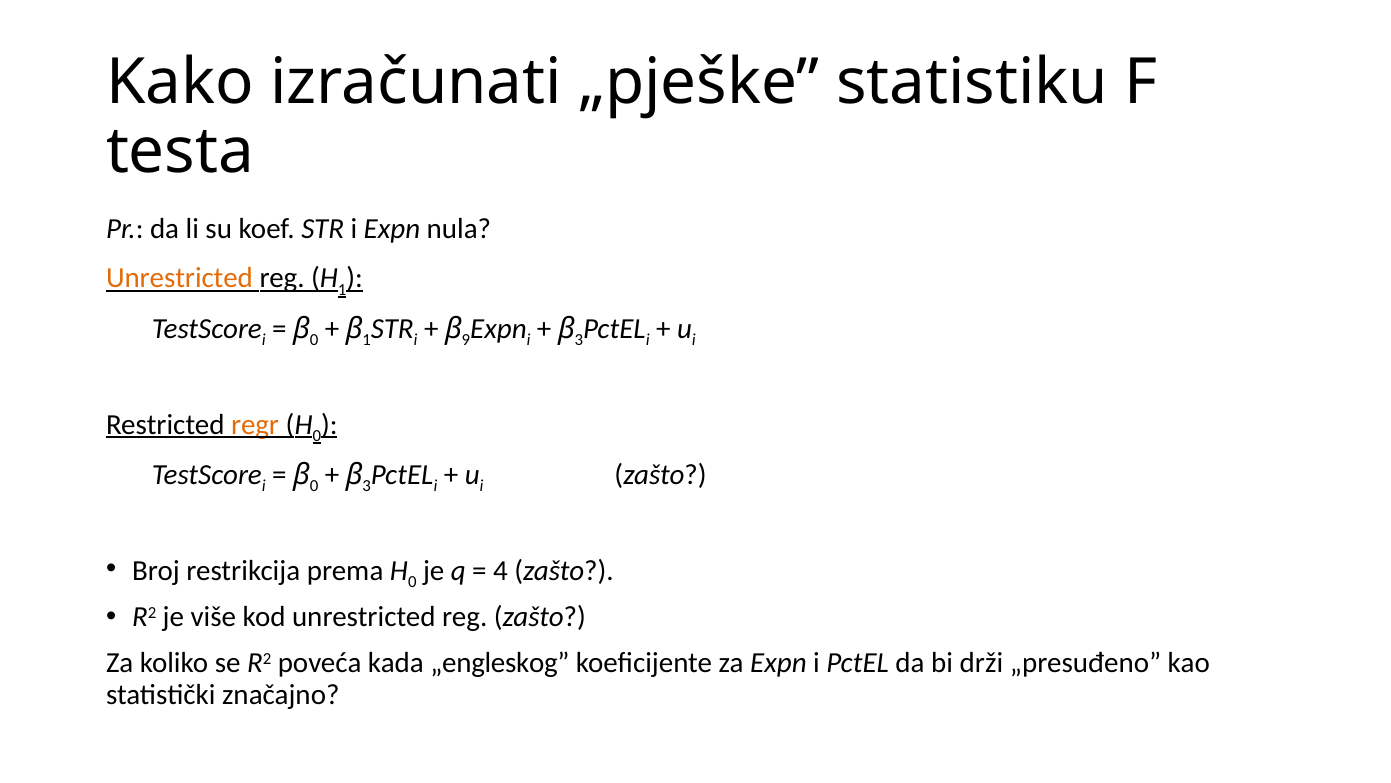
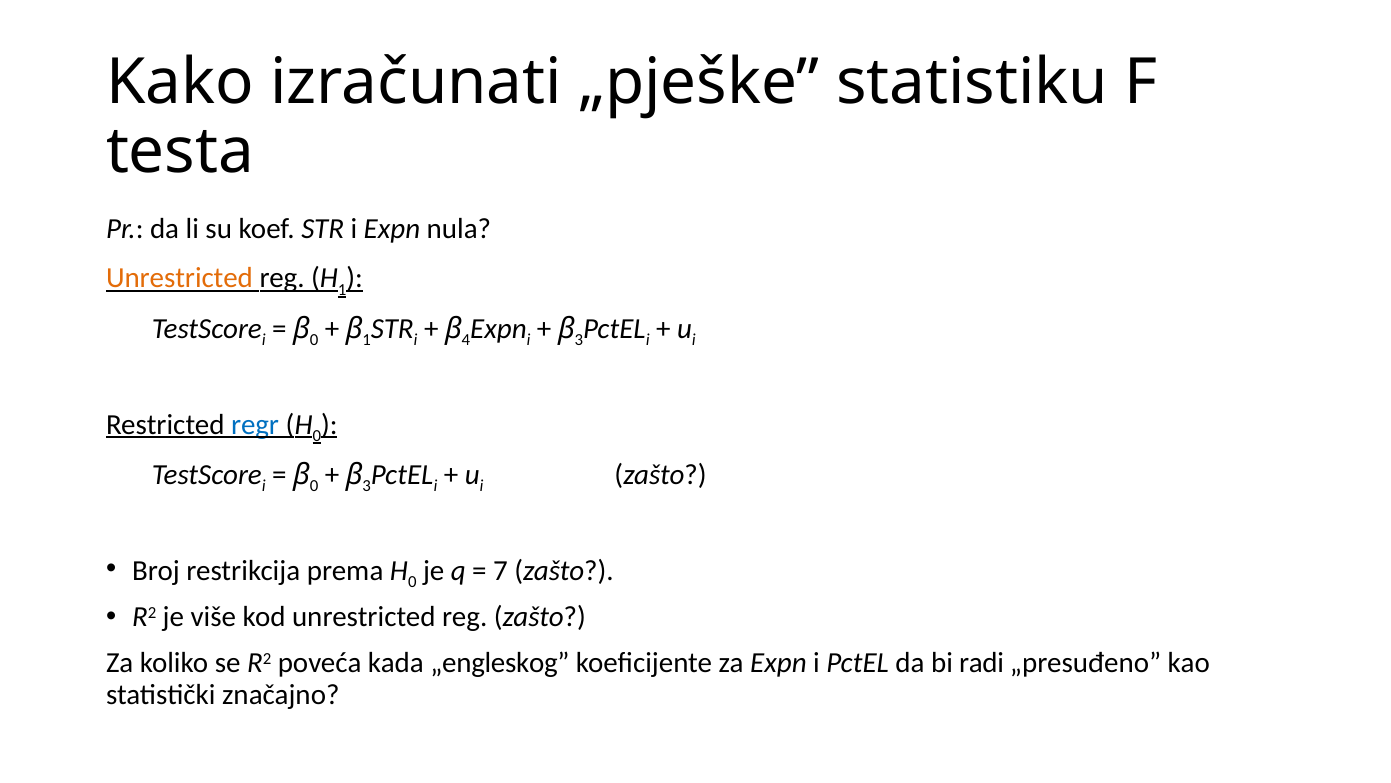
9: 9 -> 4 (466, 340)
regr colour: orange -> blue (255, 424)
4: 4 -> 7 (500, 570)
drži: drži -> radi (982, 663)
